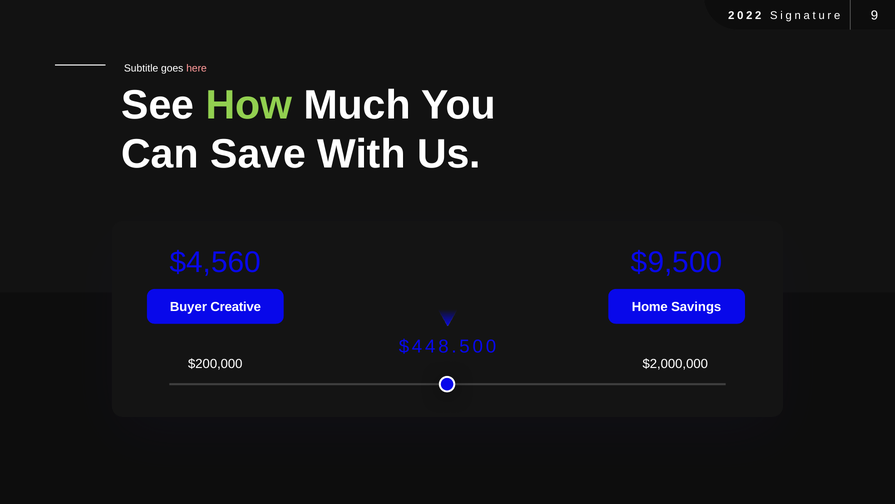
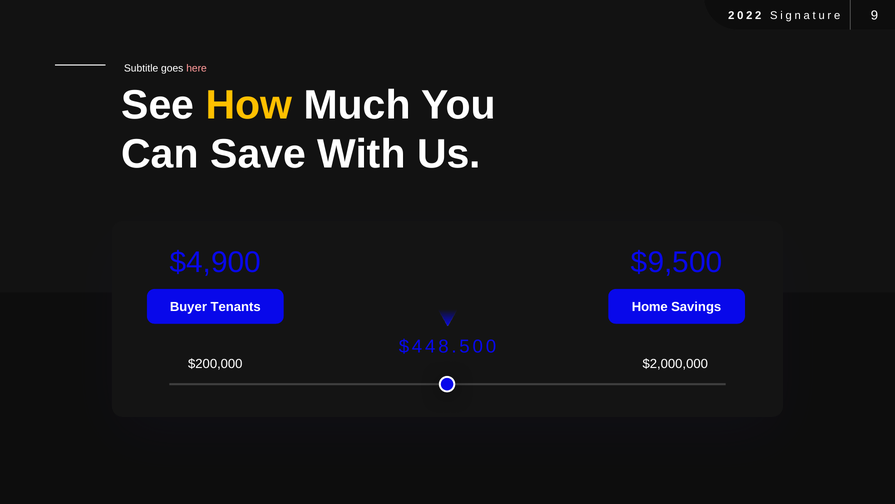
How colour: light green -> yellow (249, 105)
$4,560: $4,560 -> $4,900 (215, 262)
Creative: Creative -> Tenants (236, 307)
